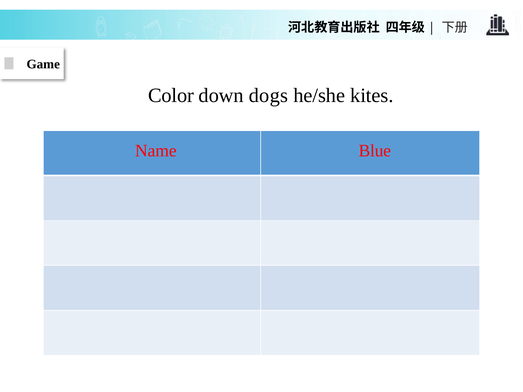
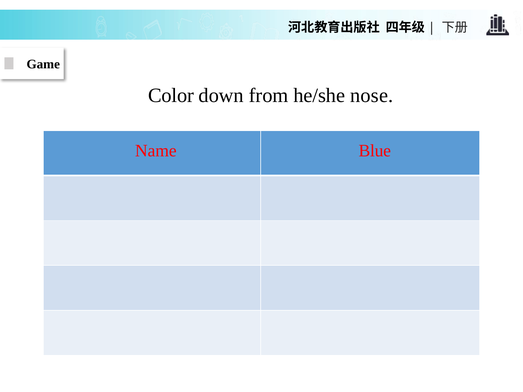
dogs: dogs -> from (269, 95)
kites: kites -> nose (372, 95)
